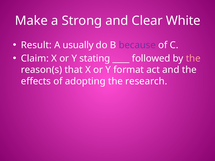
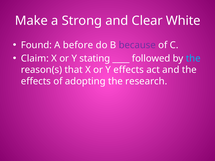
Result: Result -> Found (36, 45)
usually: usually -> before (78, 45)
the colour: pink -> light blue (193, 58)
Y format: format -> effects (129, 70)
